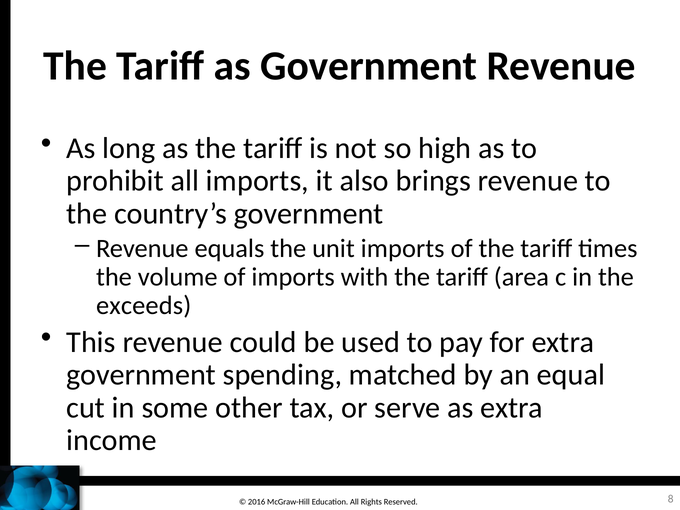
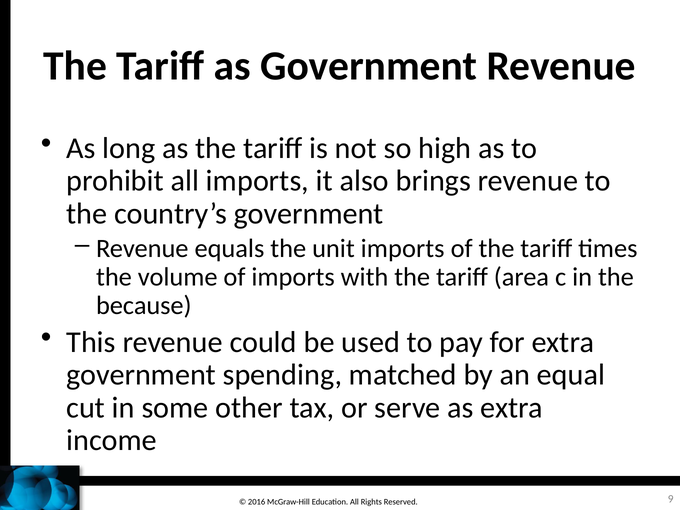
exceeds: exceeds -> because (144, 306)
8: 8 -> 9 (671, 499)
